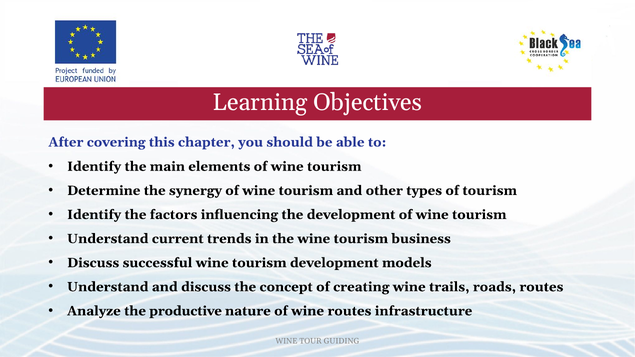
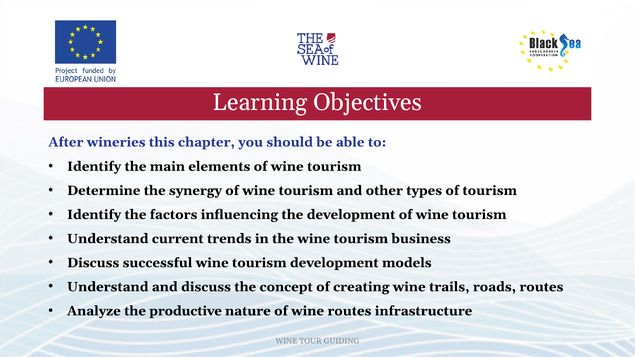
covering: covering -> wineries (116, 142)
